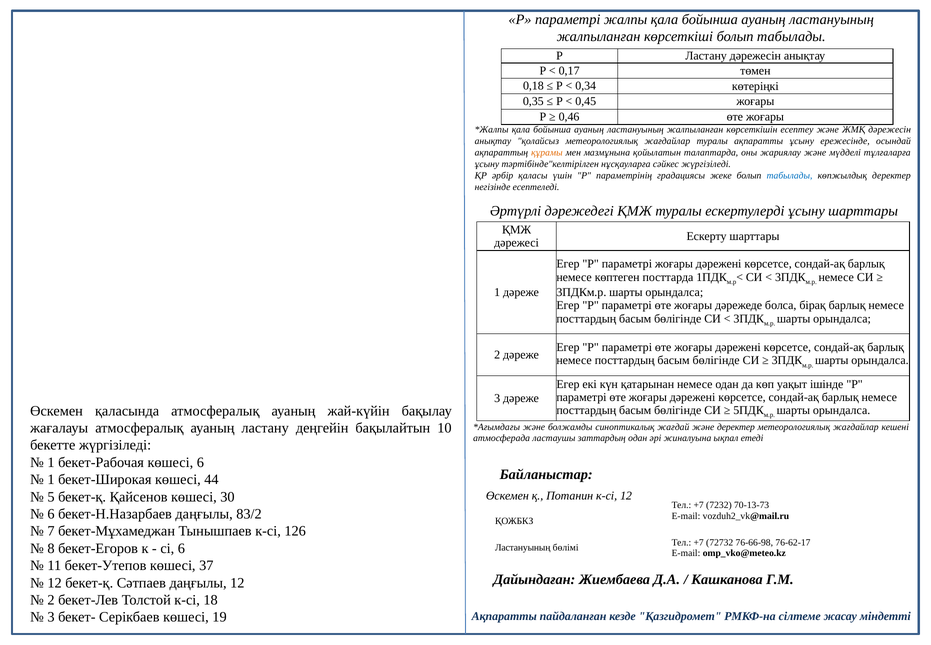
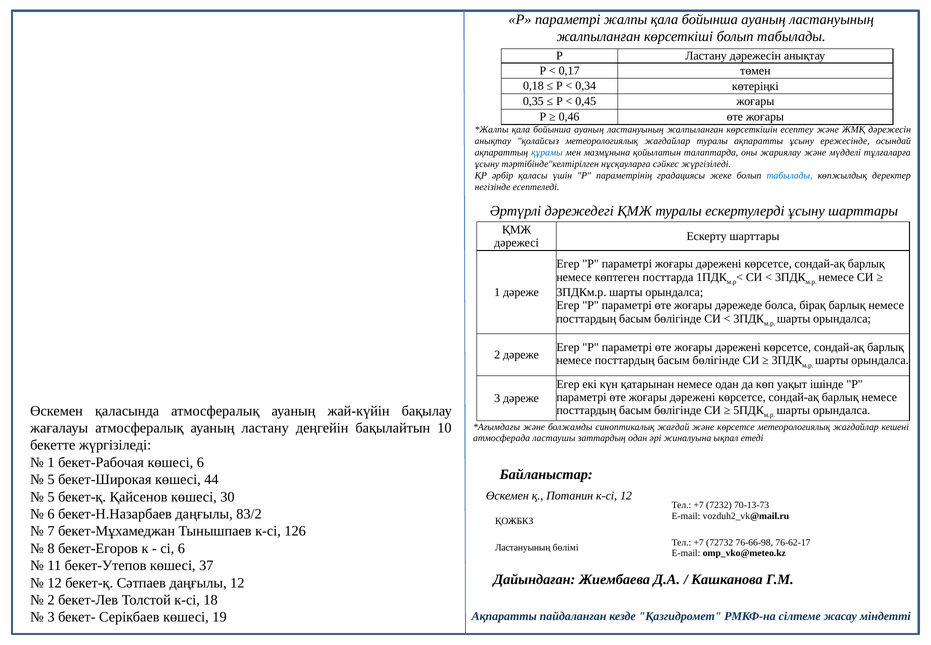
құрамы colour: orange -> blue (547, 152)
және деректер: деректер -> көрсетсе (736, 427)
1: 1 -> 5 (51, 479)
